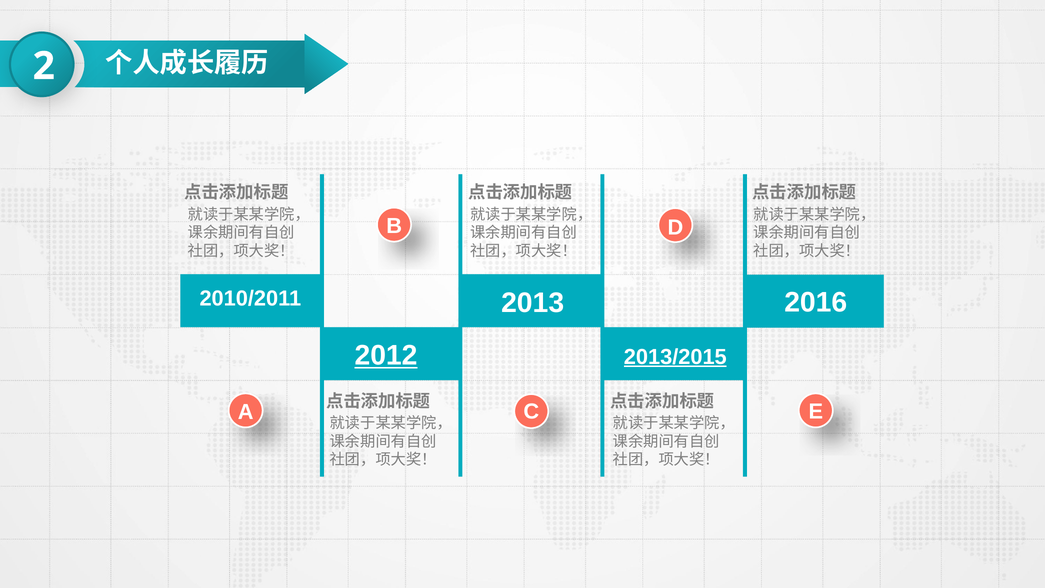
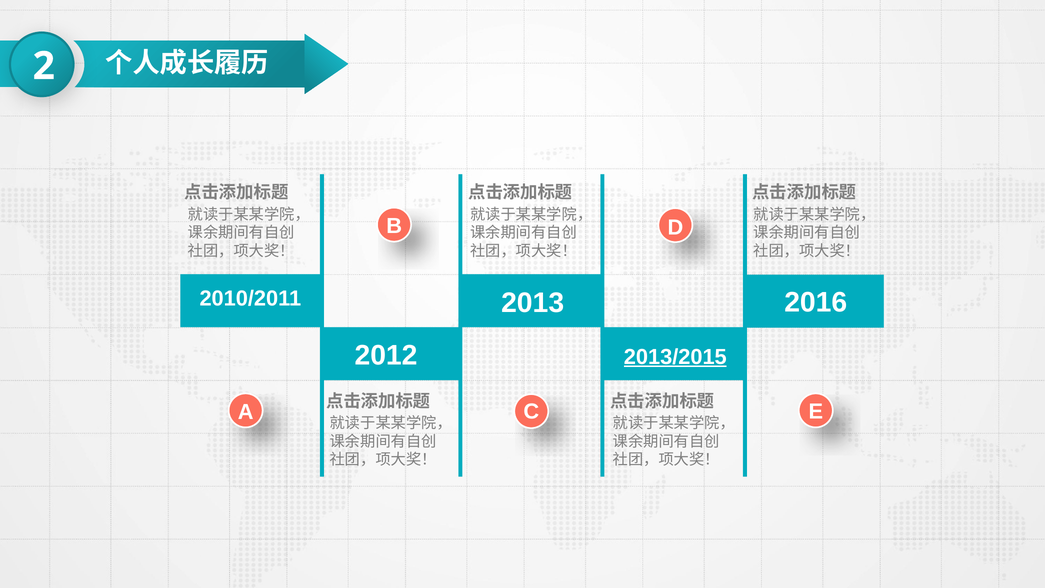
2012 underline: present -> none (386, 355)
